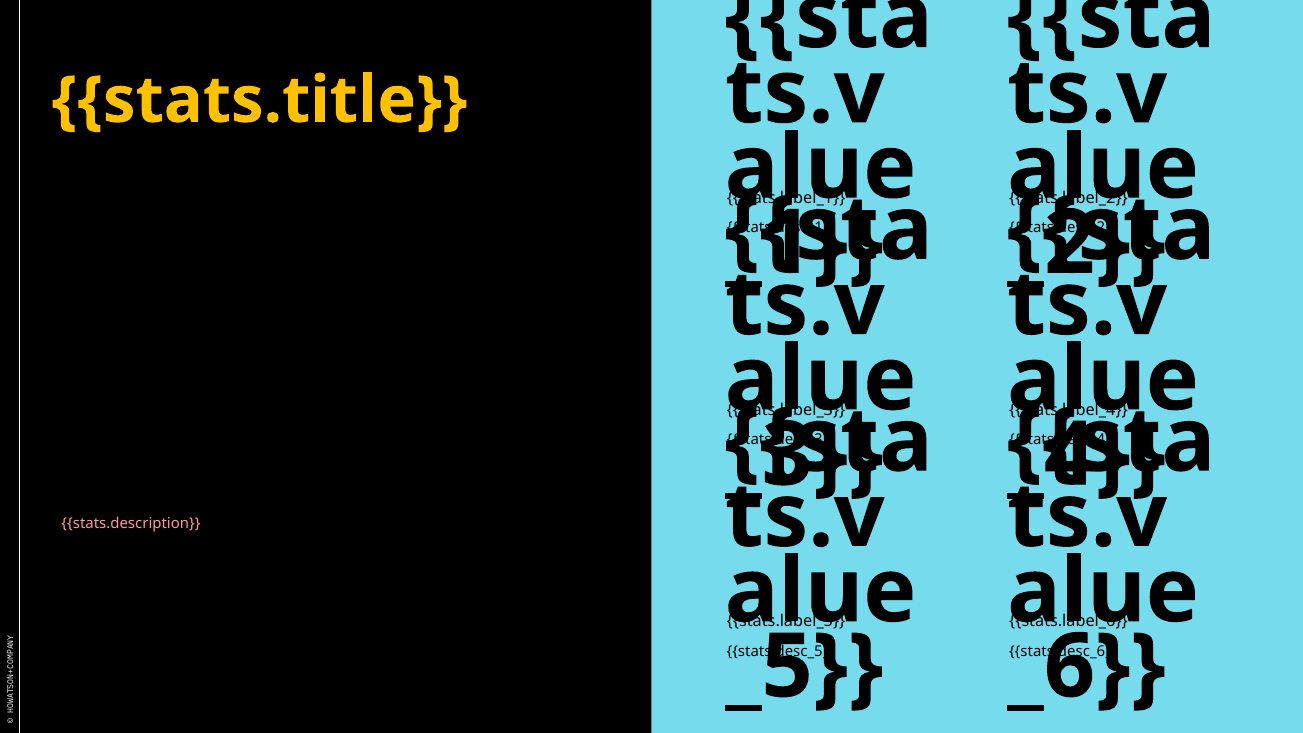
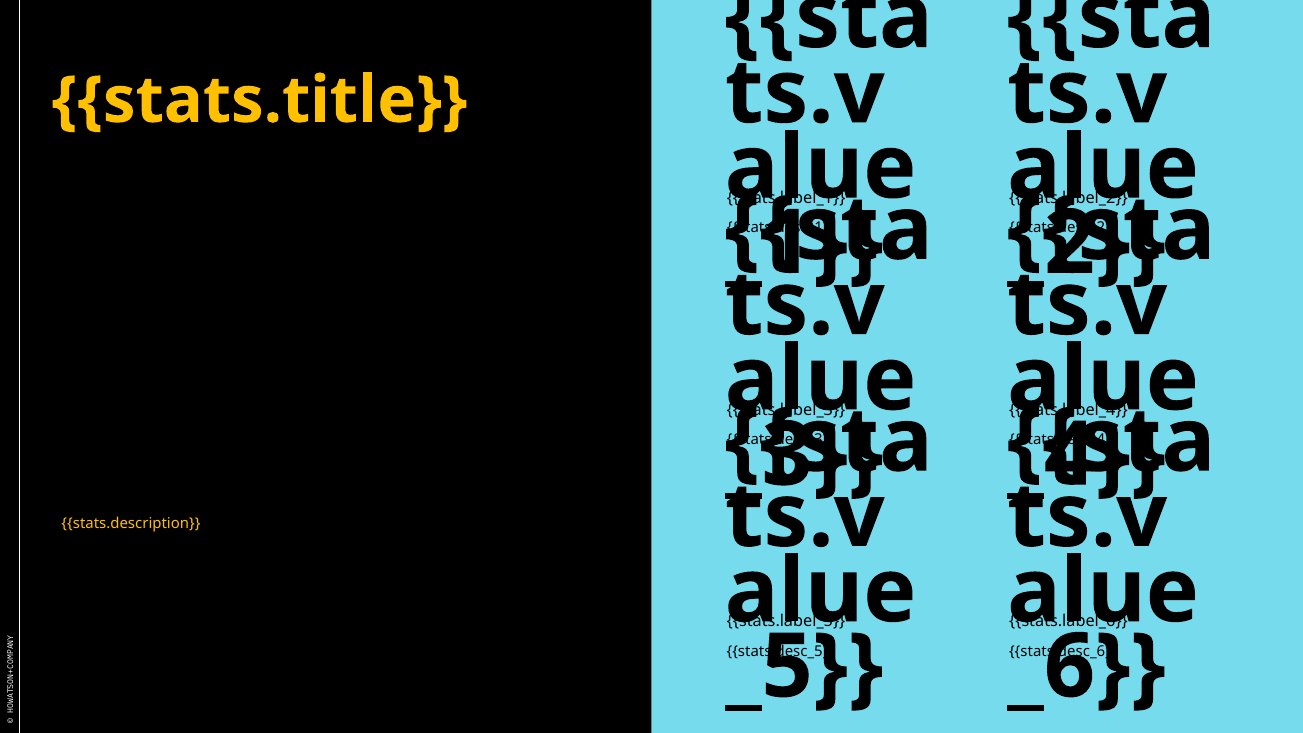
stats.description colour: pink -> yellow (131, 524)
